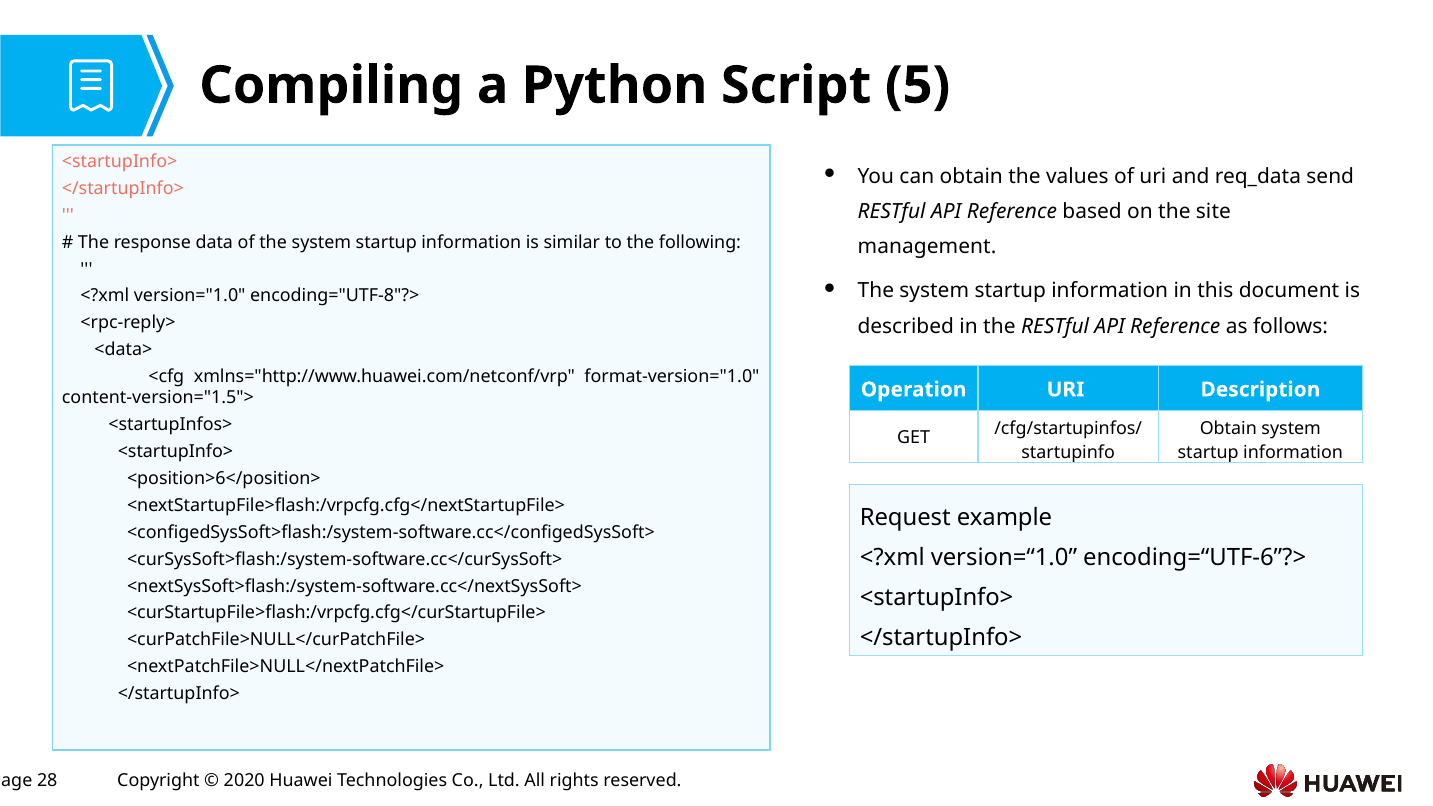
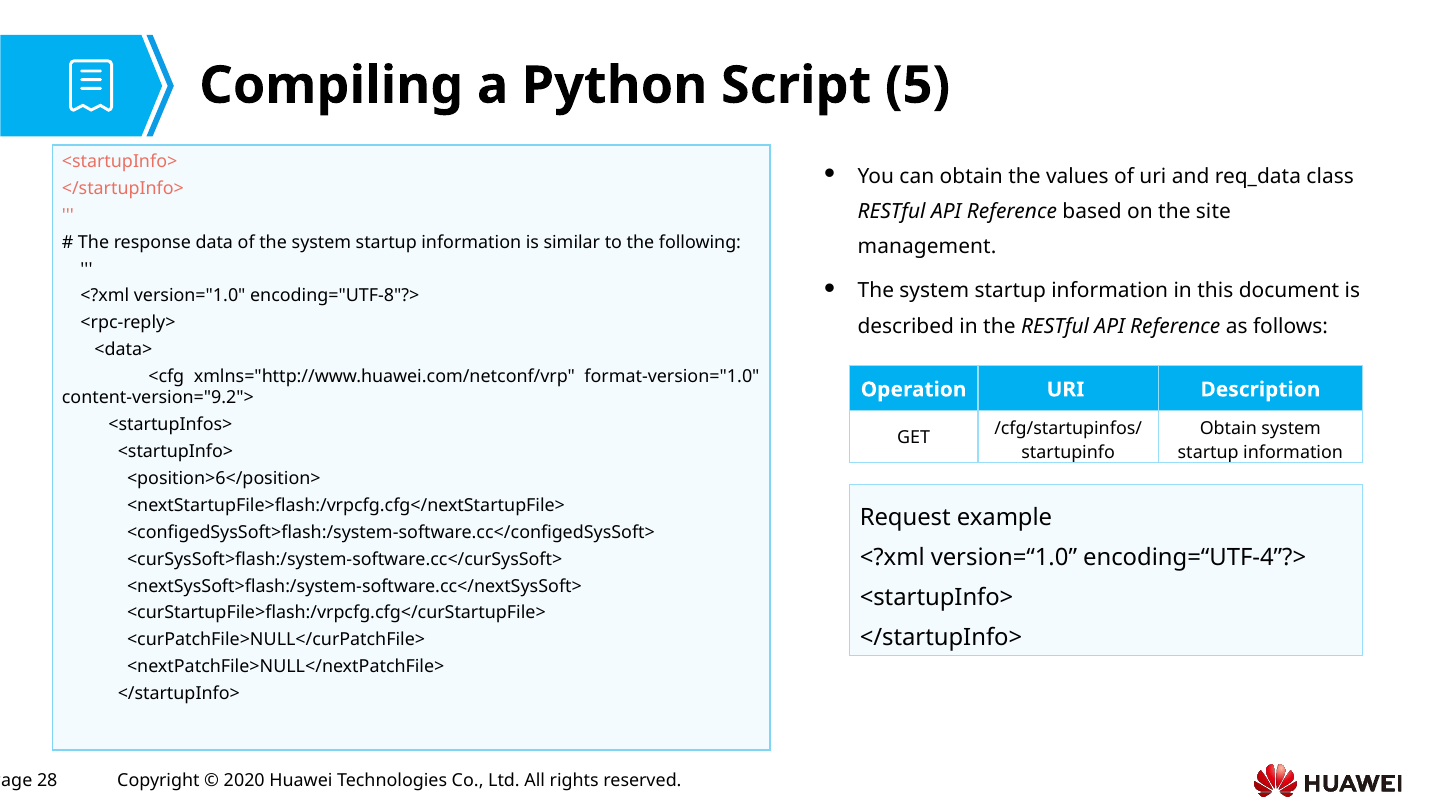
send: send -> class (1330, 177)
content-version="1.5">: content-version="1.5"> -> content-version="9.2"> (158, 398)
encoding=“UTF-6”?>: encoding=“UTF-6”?> -> encoding=“UTF-4”?> (1195, 557)
